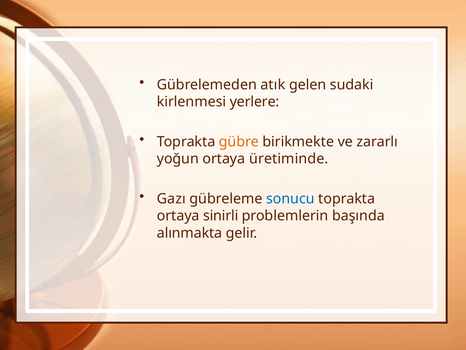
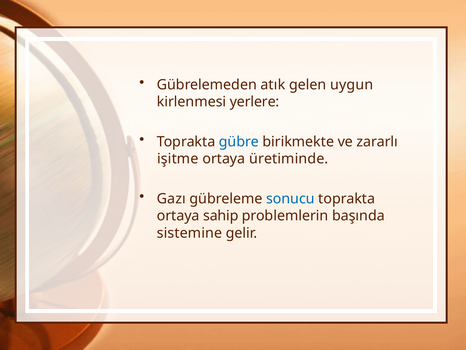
sudaki: sudaki -> uygun (352, 85)
gübre colour: orange -> blue (239, 142)
yoğun: yoğun -> işitme (178, 159)
sinirli: sinirli -> sahip (221, 216)
alınmakta: alınmakta -> sistemine (189, 233)
